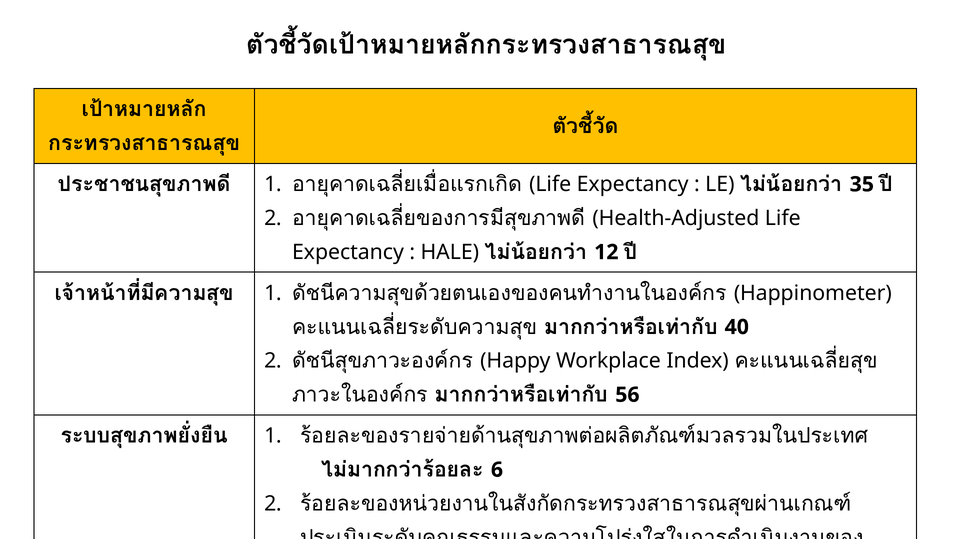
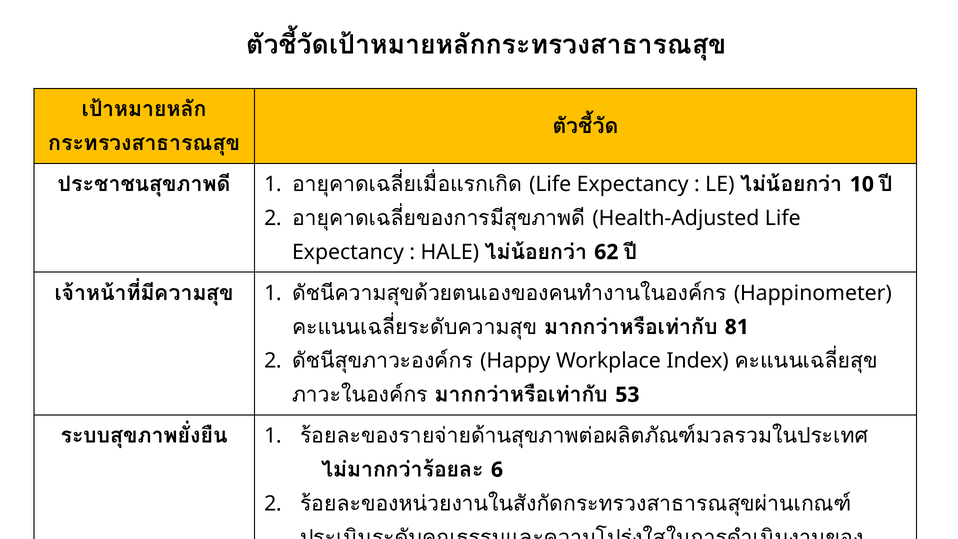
35: 35 -> 10 (862, 184)
12: 12 -> 62 (606, 252)
40: 40 -> 81 (737, 327)
56: 56 -> 53 (627, 395)
